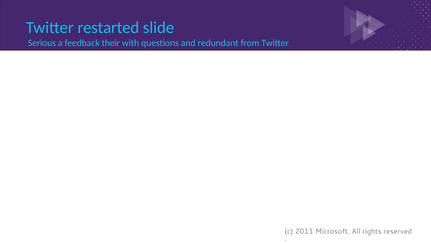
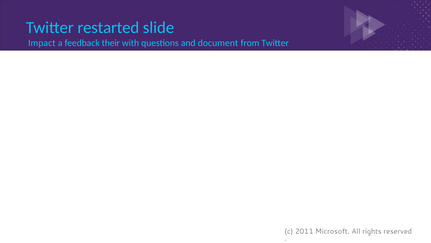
Serious: Serious -> Impact (42, 43)
redundant: redundant -> document (218, 43)
